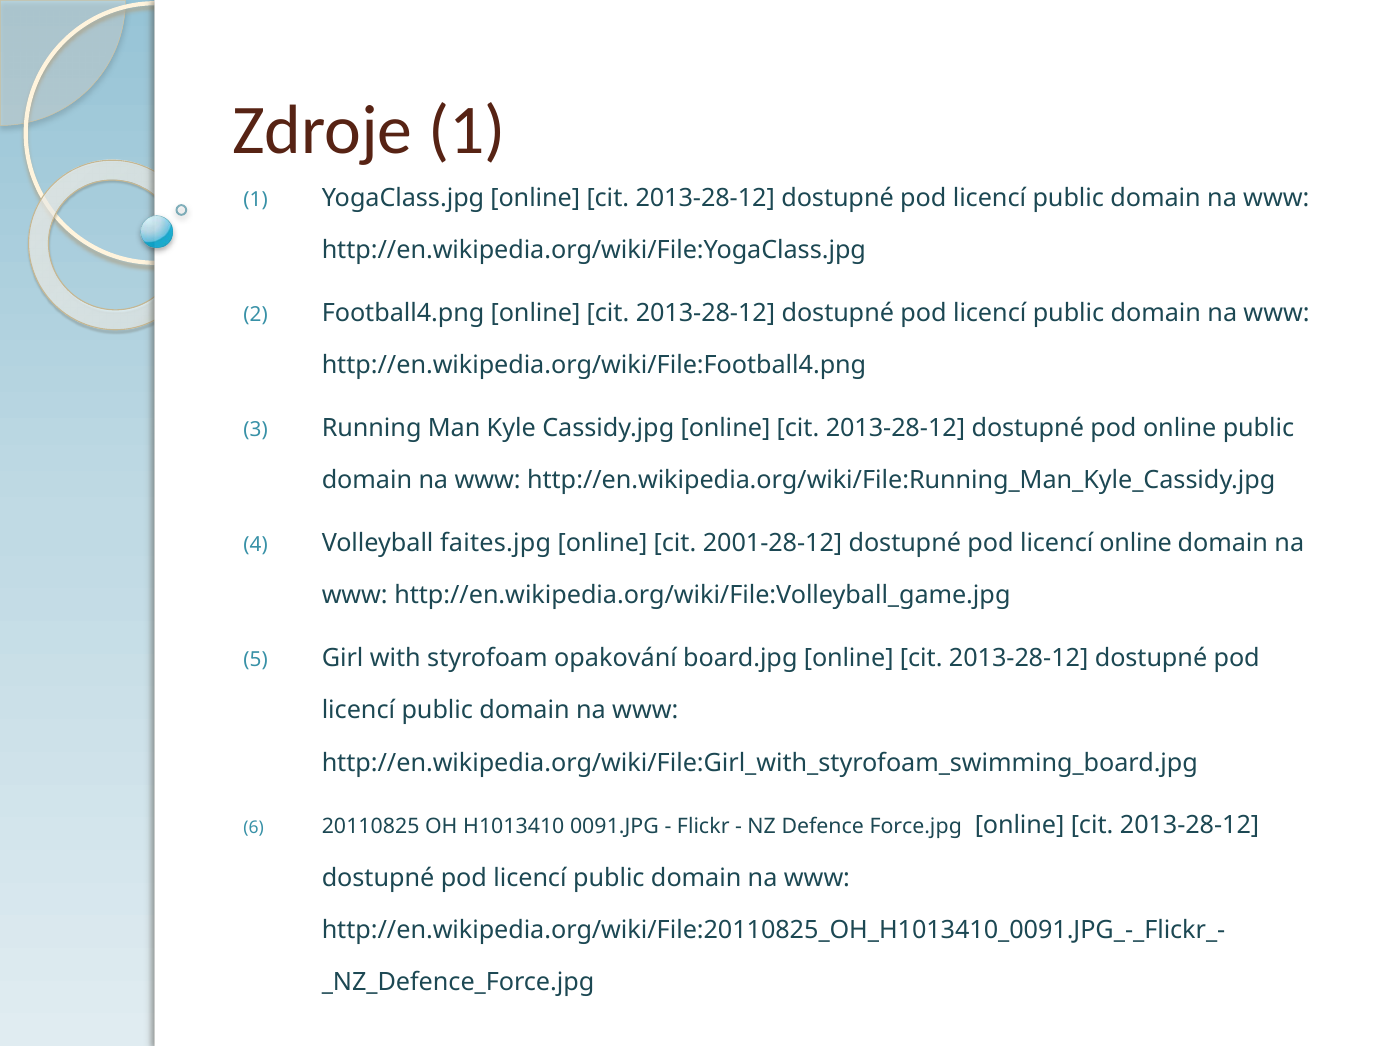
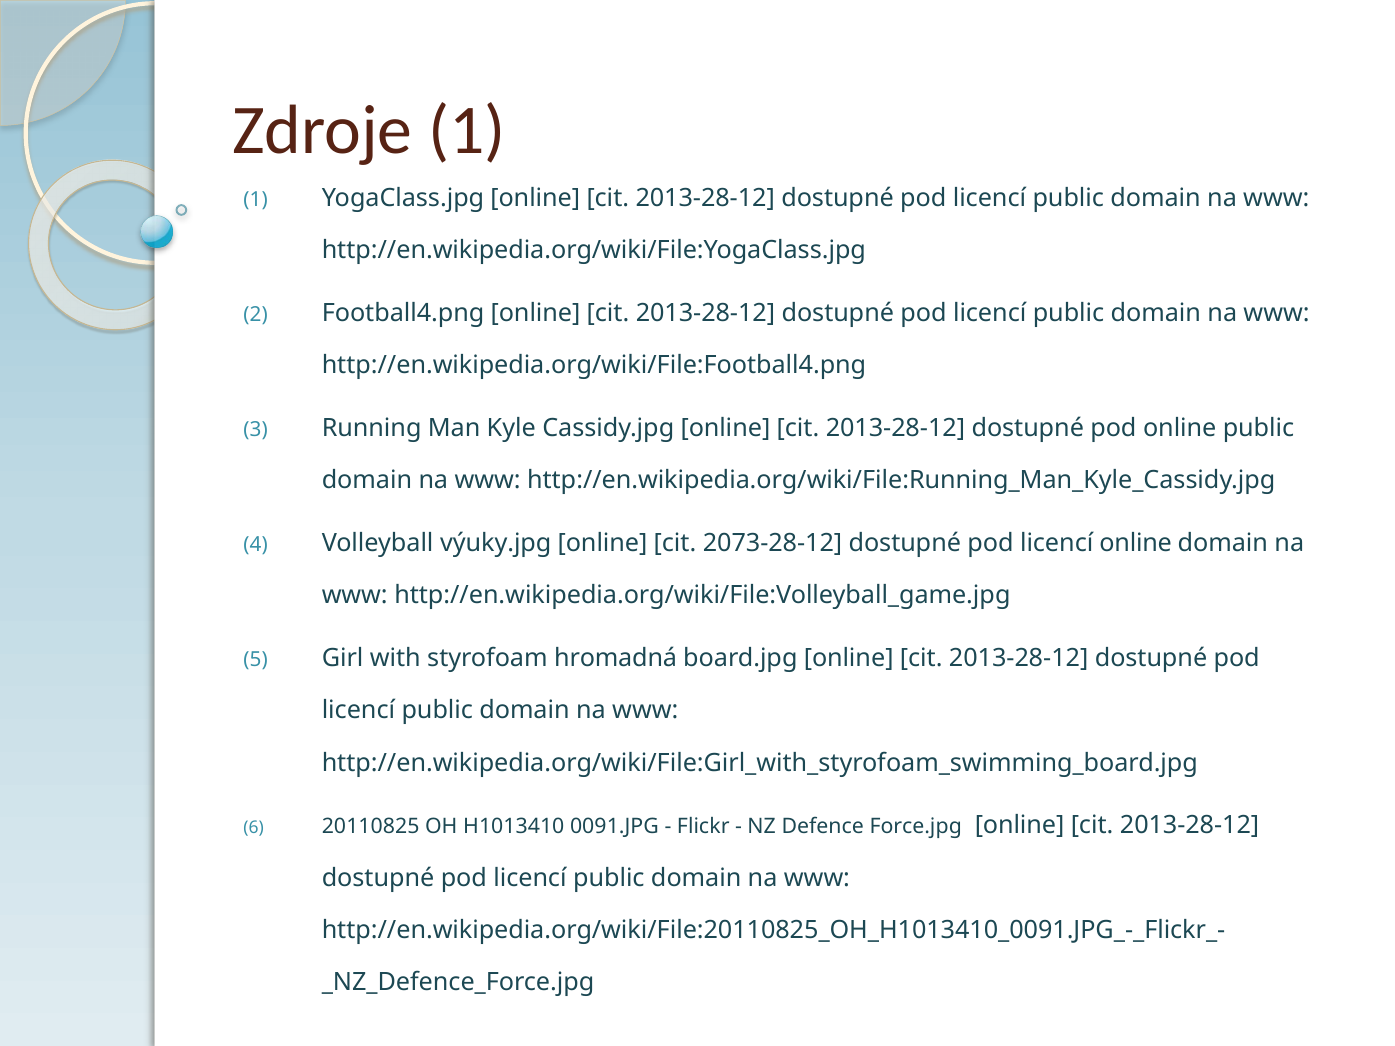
faites.jpg: faites.jpg -> výuky.jpg (496, 543)
2001-28-12: 2001-28-12 -> 2073-28-12 (772, 543)
opakování: opakování -> hromadná (616, 658)
